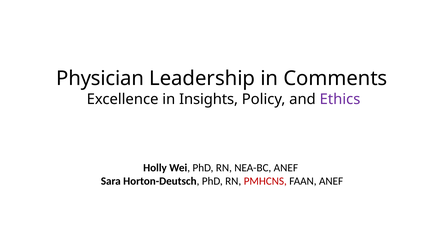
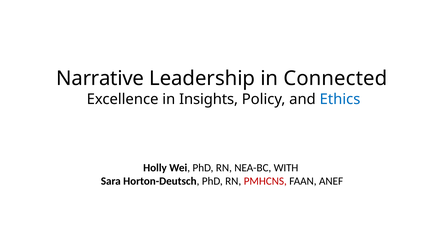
Physician: Physician -> Narrative (100, 78)
Comments: Comments -> Connected (335, 78)
Ethics colour: purple -> blue (340, 99)
NEA-BC ANEF: ANEF -> WITH (286, 168)
